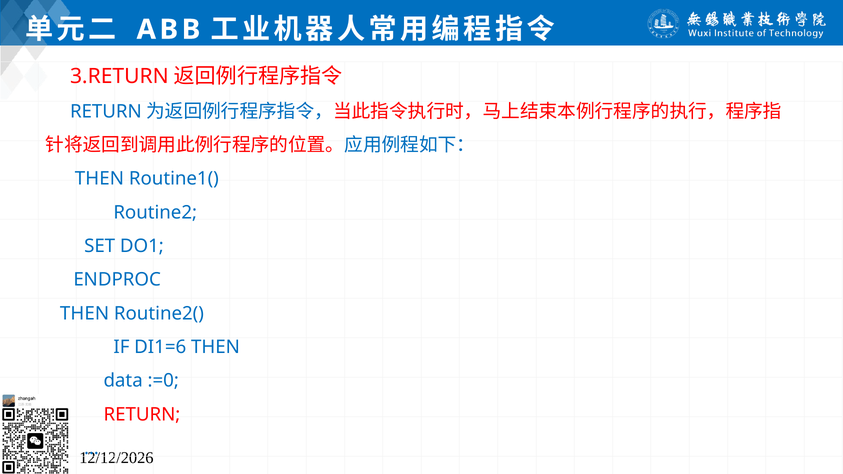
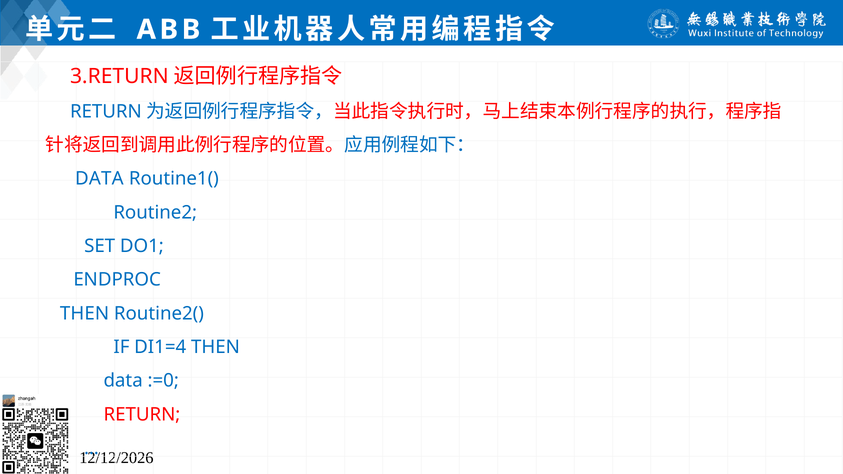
THEN: THEN -> DATA (99, 179)
DI1=6: DI1=6 -> DI1=4 (160, 347)
